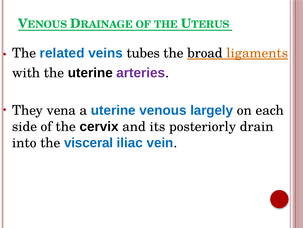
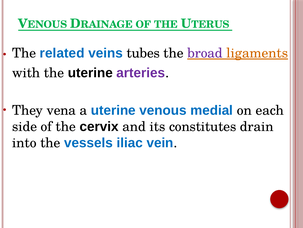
broad colour: black -> purple (205, 53)
largely: largely -> medial (212, 110)
posteriorly: posteriorly -> constitutes (203, 126)
visceral: visceral -> vessels (89, 142)
